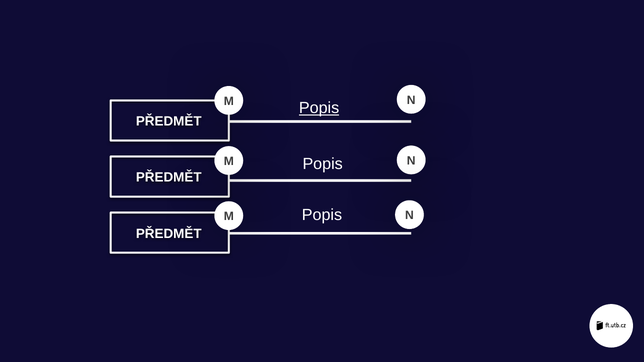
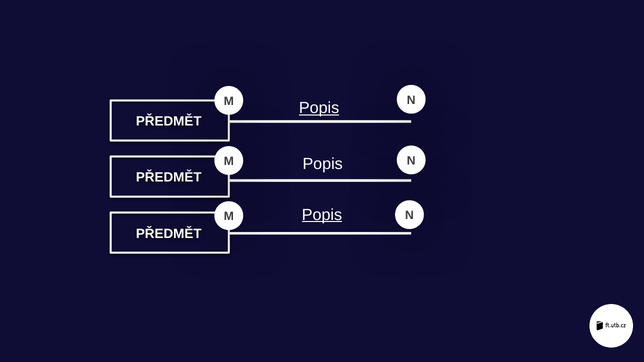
Popis underline: none -> present (322, 215)
